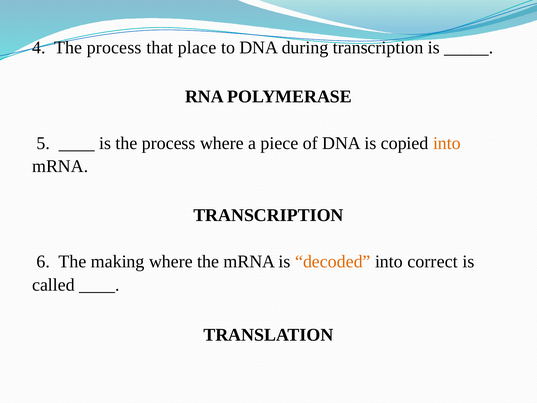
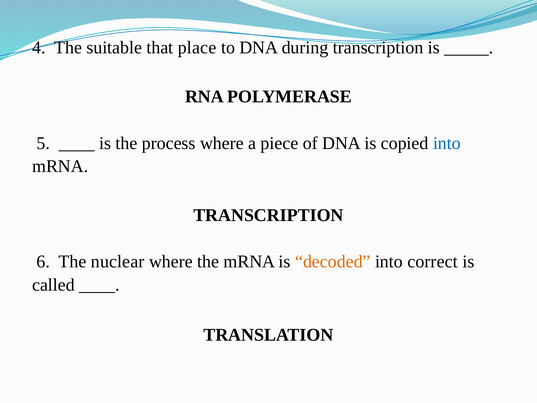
4 The process: process -> suitable (114, 48)
into colour: orange -> blue (447, 143)
making: making -> nuclear (118, 262)
